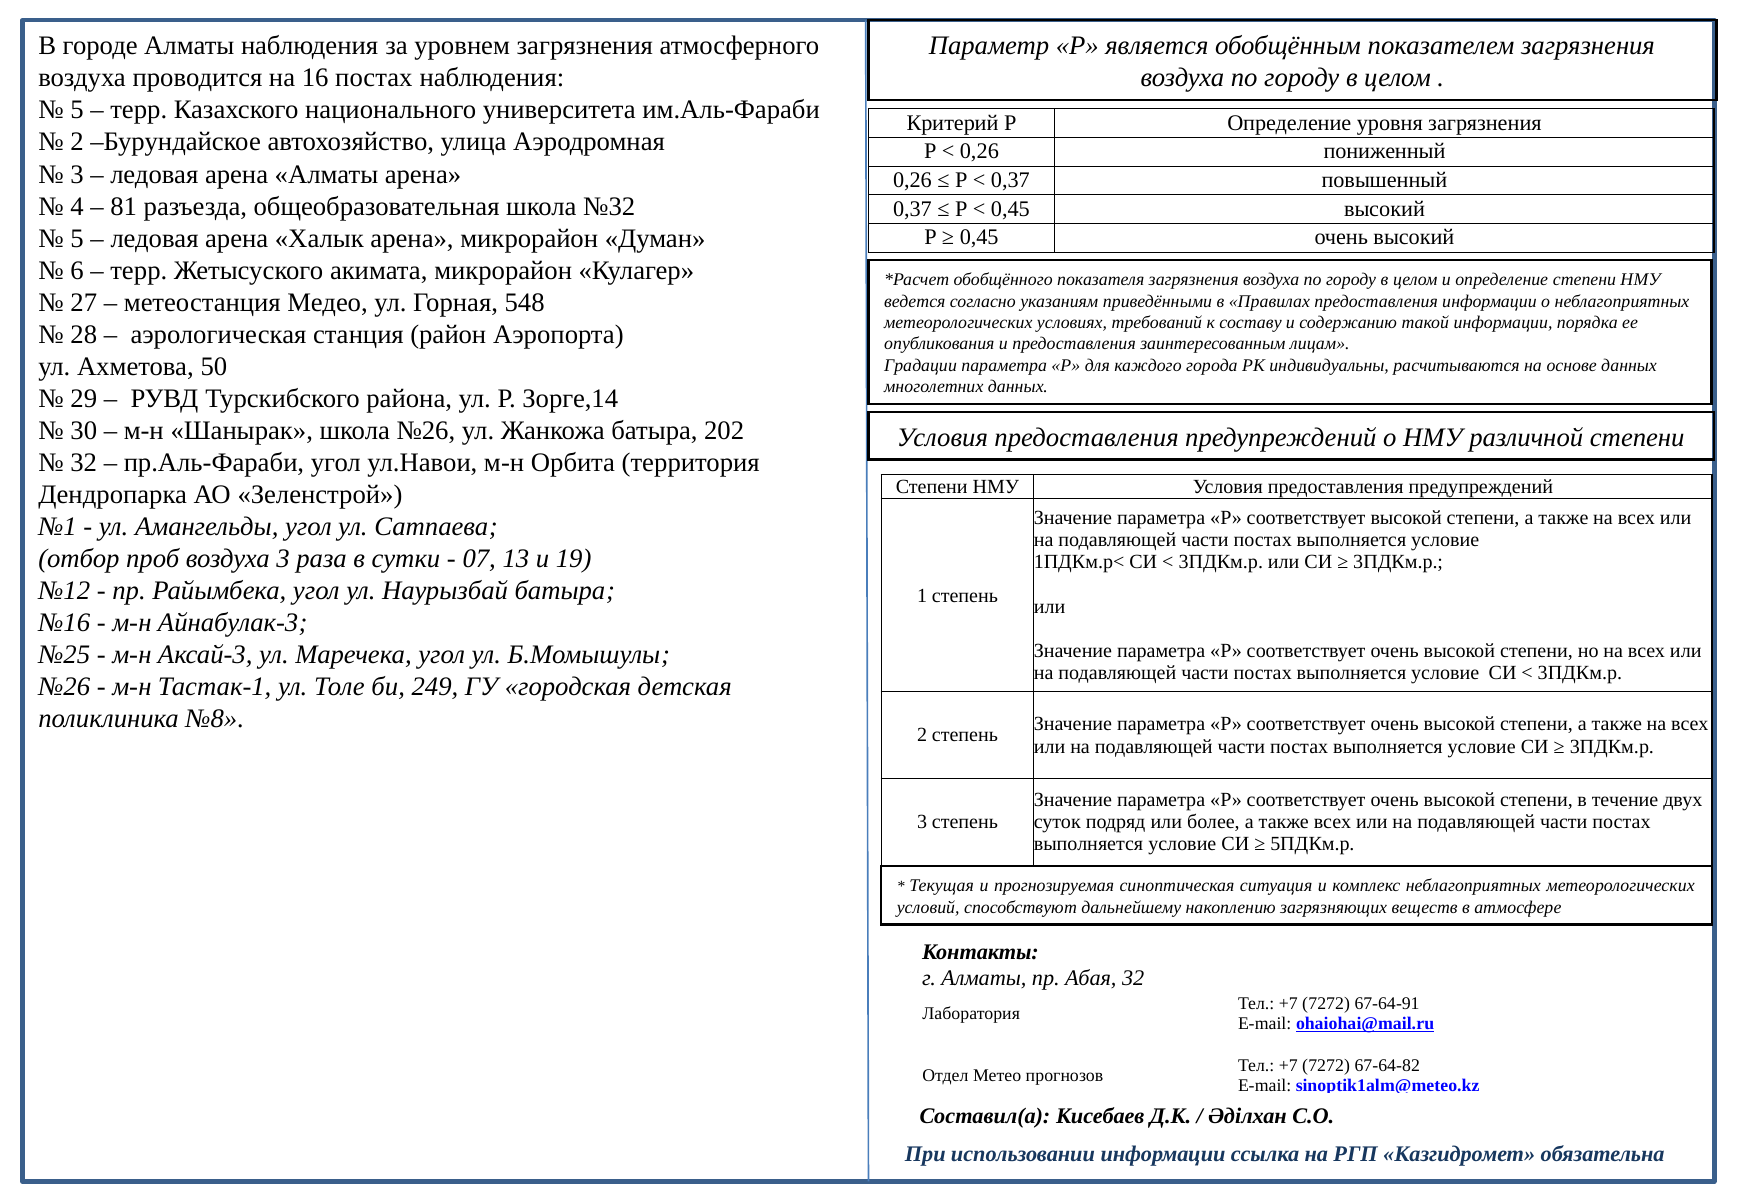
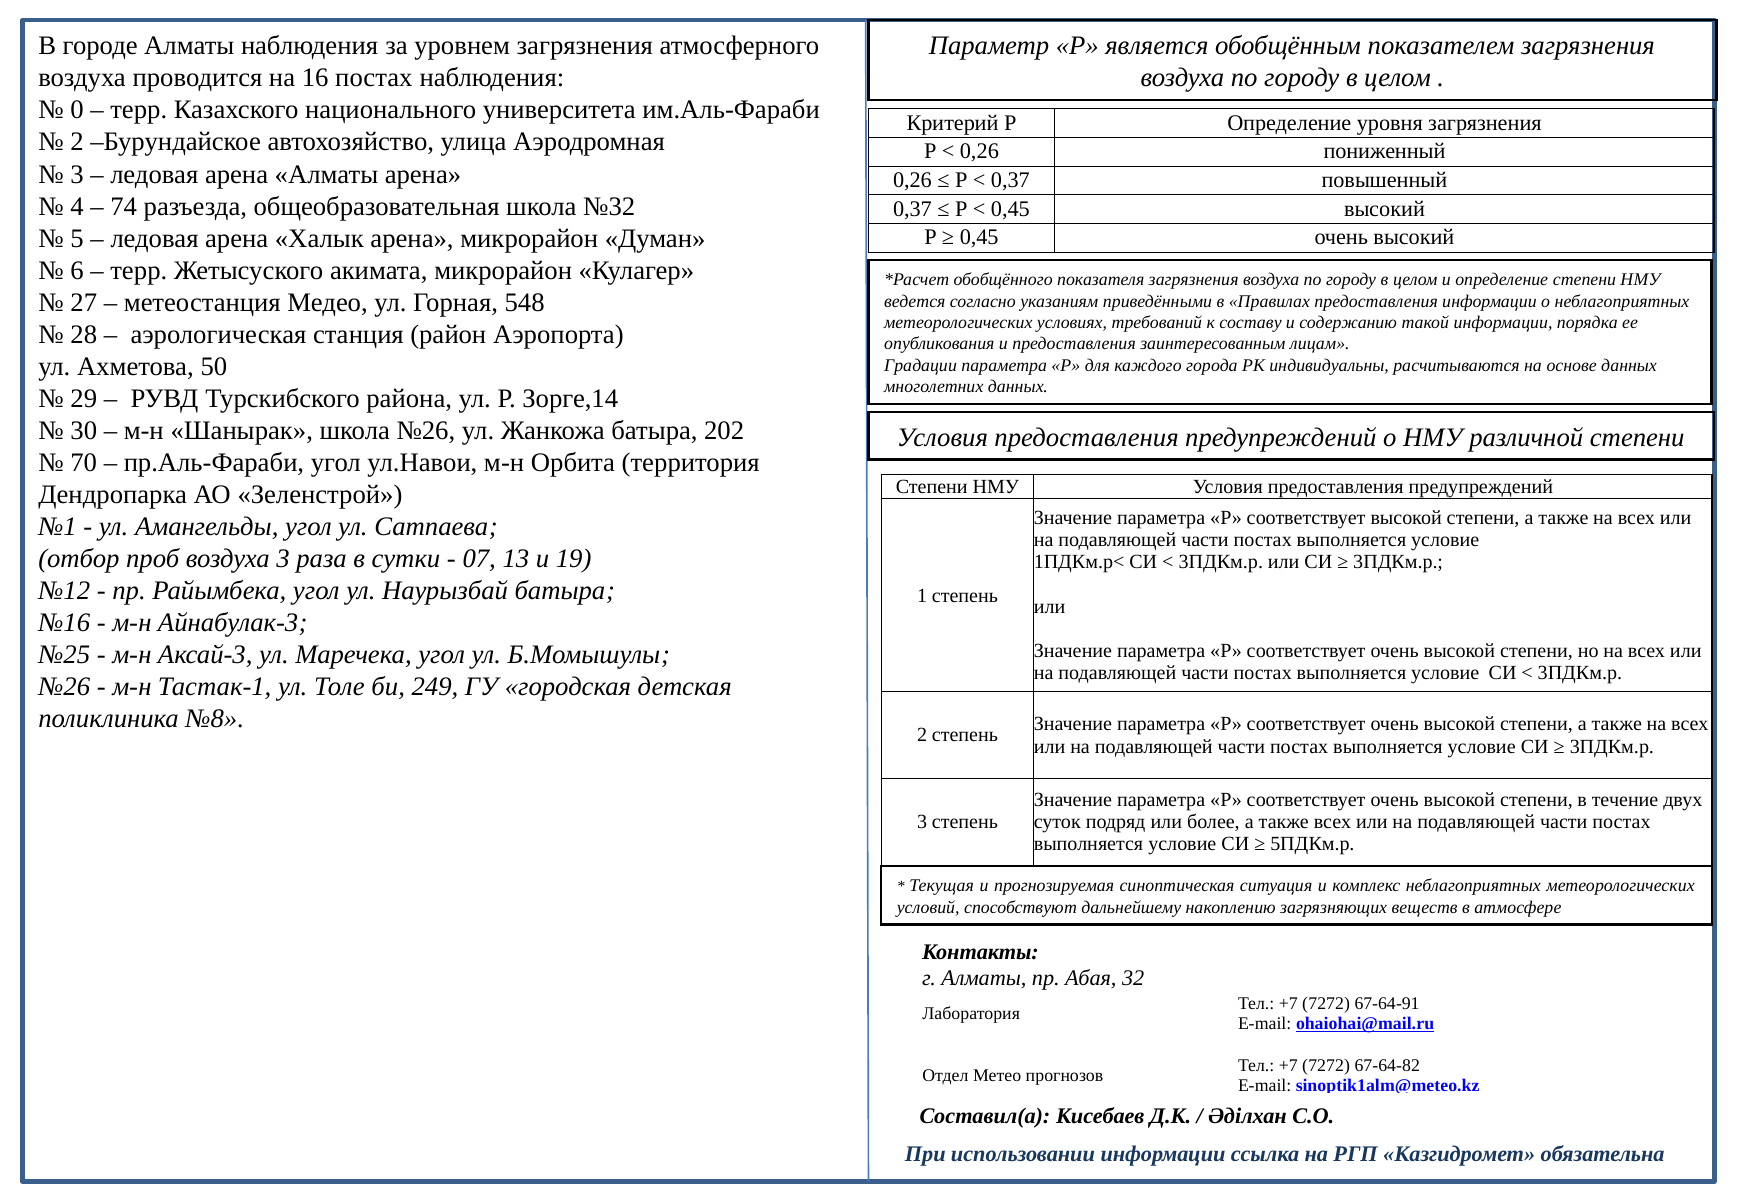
5: 5 -> 0 (77, 110)
81: 81 -> 74 (124, 206)
32: 32 -> 70 (84, 463)
